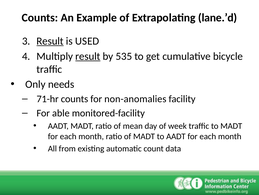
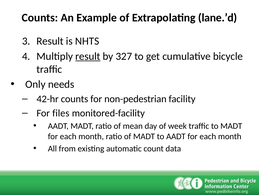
Result underline: present -> none (50, 41)
USED: USED -> NHTS (87, 41)
535: 535 -> 327 (124, 56)
71-hr: 71-hr -> 42-hr (48, 99)
non-anomalies: non-anomalies -> non-pedestrian (135, 99)
able: able -> files (61, 113)
